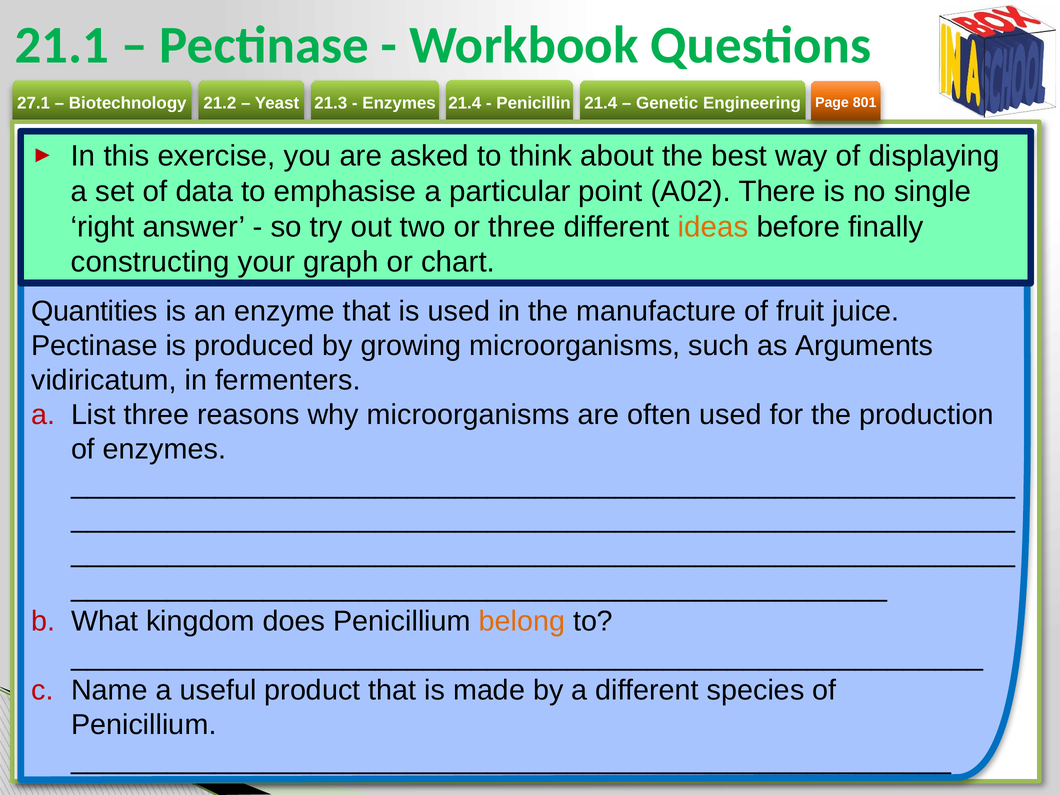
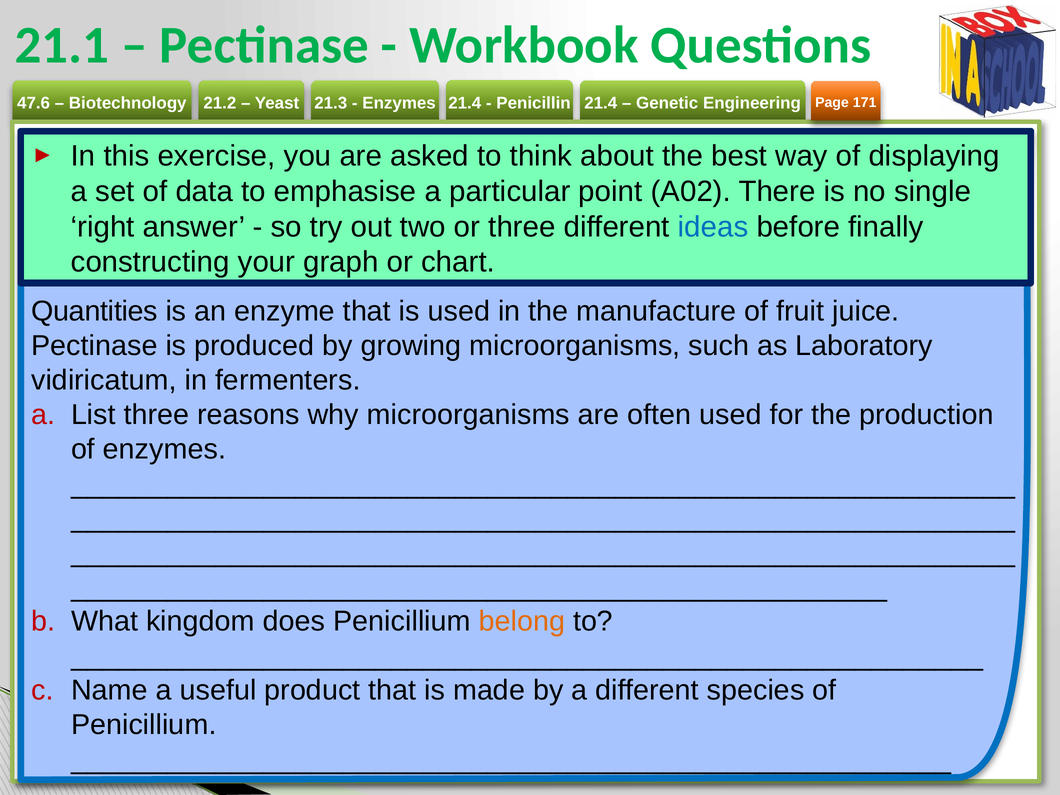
27.1: 27.1 -> 47.6 (34, 103)
801: 801 -> 171 (865, 103)
ideas colour: orange -> blue (713, 227)
Arguments: Arguments -> Laboratory (864, 346)
